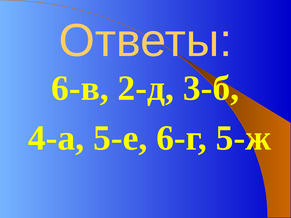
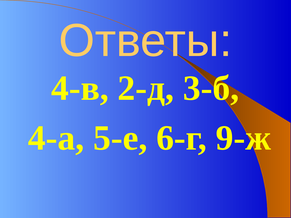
6-в: 6-в -> 4-в (80, 88)
5-ж: 5-ж -> 9-ж (243, 138)
